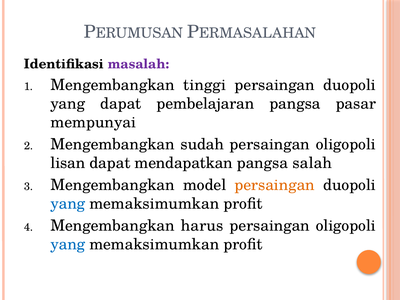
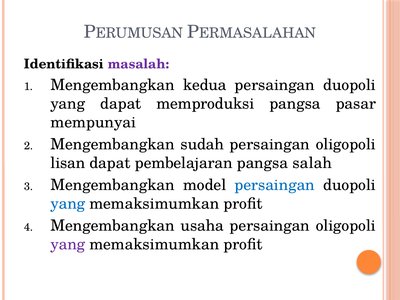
tinggi: tinggi -> kedua (205, 85)
pembelajaran: pembelajaran -> memproduksi (205, 104)
mendapatkan: mendapatkan -> pembelajaran (184, 163)
persaingan colour: orange -> blue (275, 185)
harus: harus -> usaha (202, 226)
yang colour: blue -> purple (68, 245)
